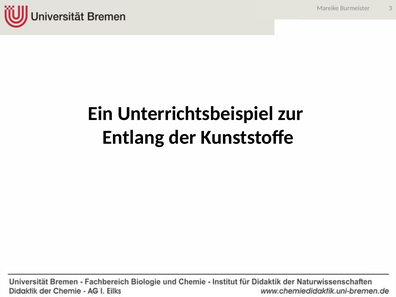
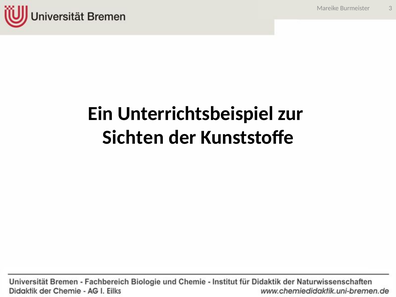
Entlang: Entlang -> Sichten (133, 137)
